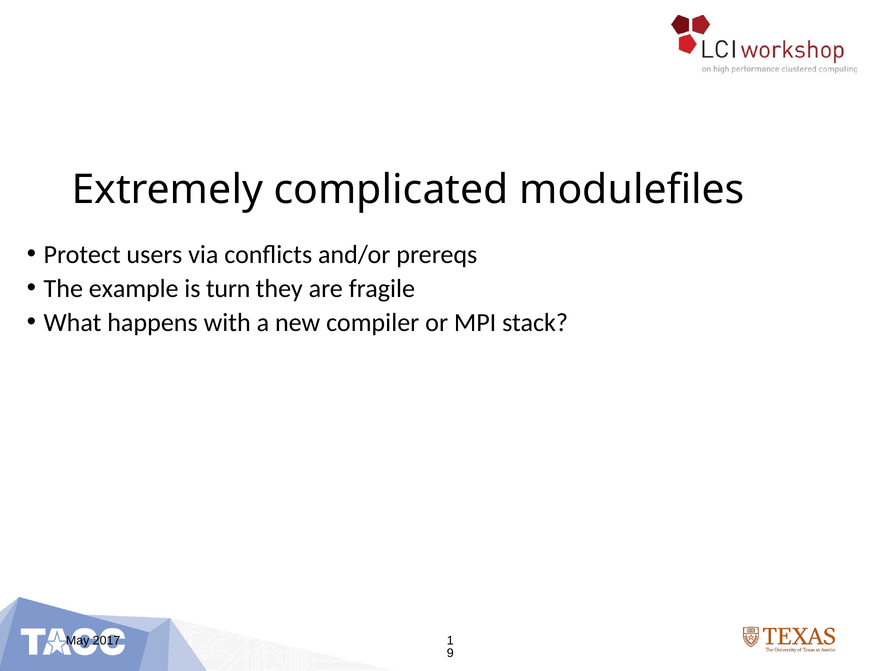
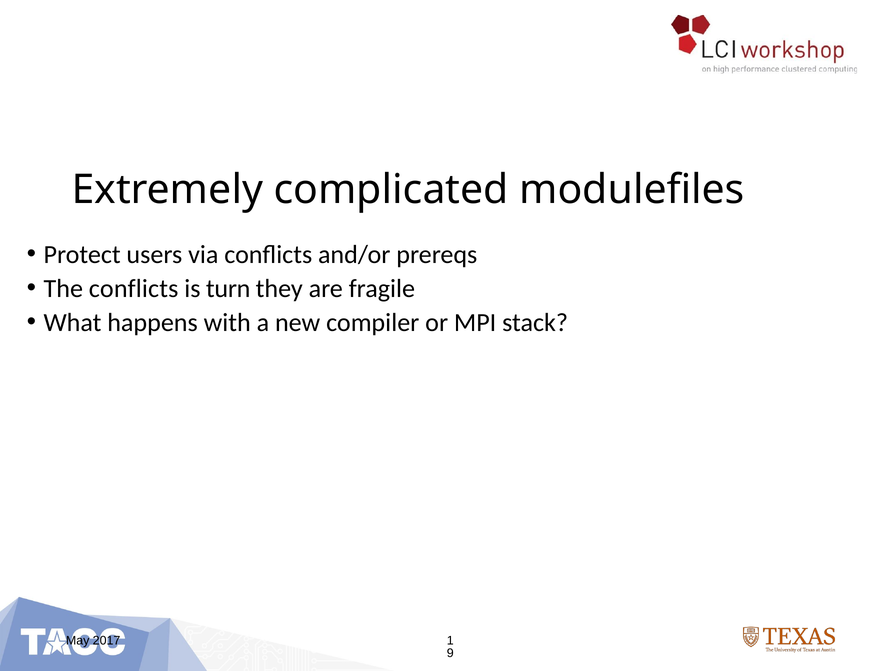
The example: example -> conflicts (134, 289)
